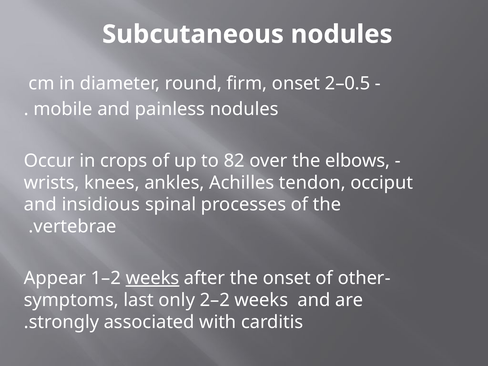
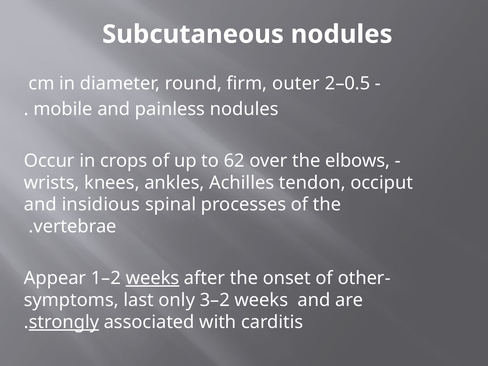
firm onset: onset -> outer (296, 83)
82: 82 -> 62 (234, 161)
2–2: 2–2 -> 3–2 (215, 300)
strongly underline: none -> present (64, 322)
